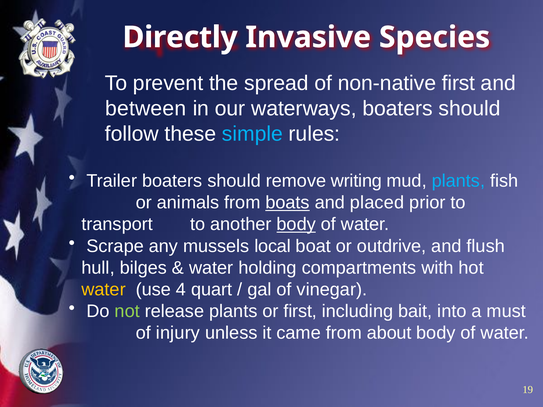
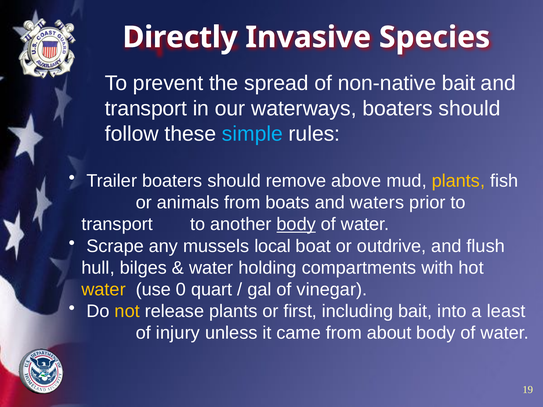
non-native first: first -> bait (459, 83)
between: between -> transport (146, 109)
writing: writing -> above (356, 181)
plants colour: light blue -> yellow (458, 181)
boats underline: present -> none (288, 203)
placed: placed -> waters (377, 203)
4: 4 -> 0 (181, 290)
not colour: light green -> yellow (127, 311)
must: must -> least (506, 311)
